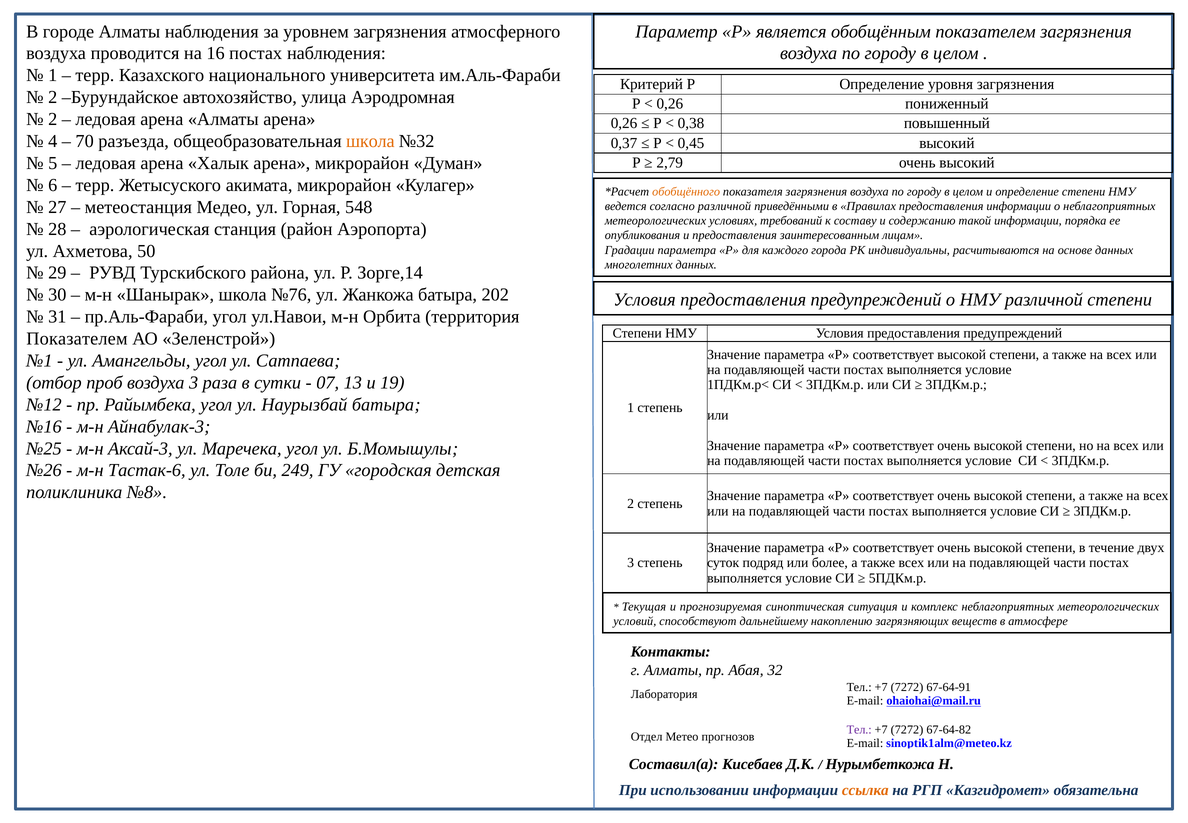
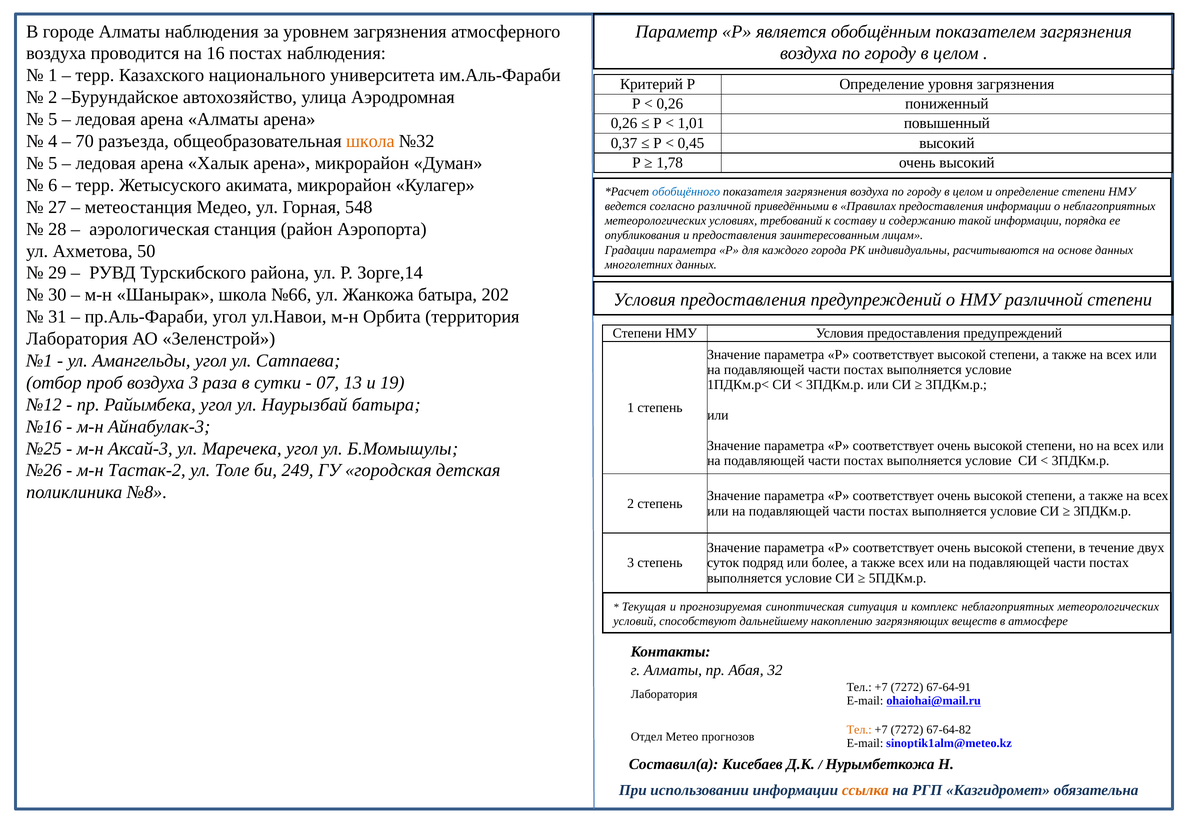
2: 2 -> 5 (53, 119)
0,38: 0,38 -> 1,01 (691, 123)
2,79: 2,79 -> 1,78 (670, 162)
обобщённого colour: orange -> blue (686, 192)
№76: №76 -> №66 (291, 295)
Показателем: Показателем -> Лаборатория (77, 339)
Тастак-6: Тастак-6 -> Тастак-2 (147, 470)
Тел colour: purple -> orange (859, 729)
